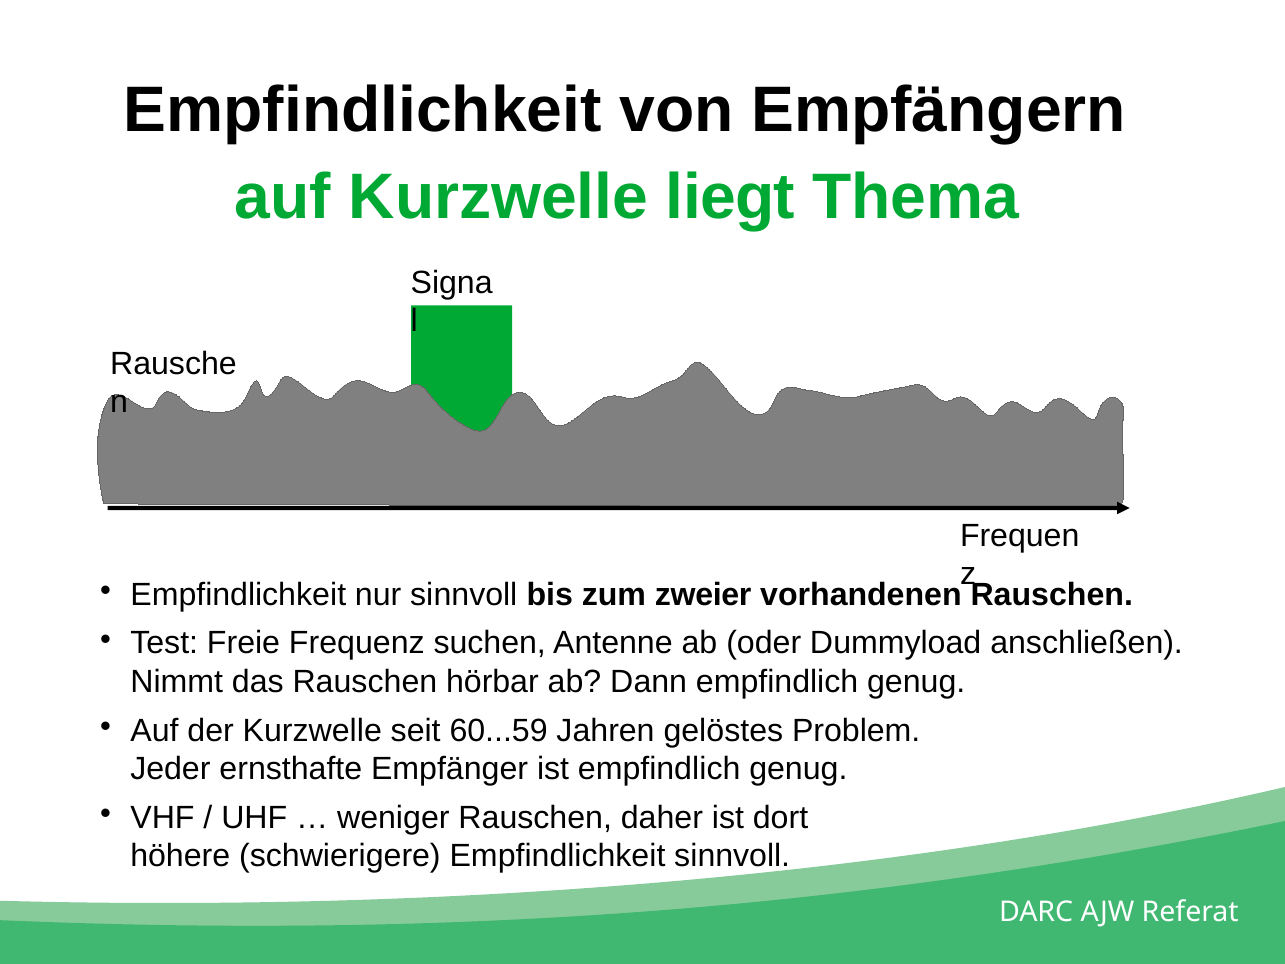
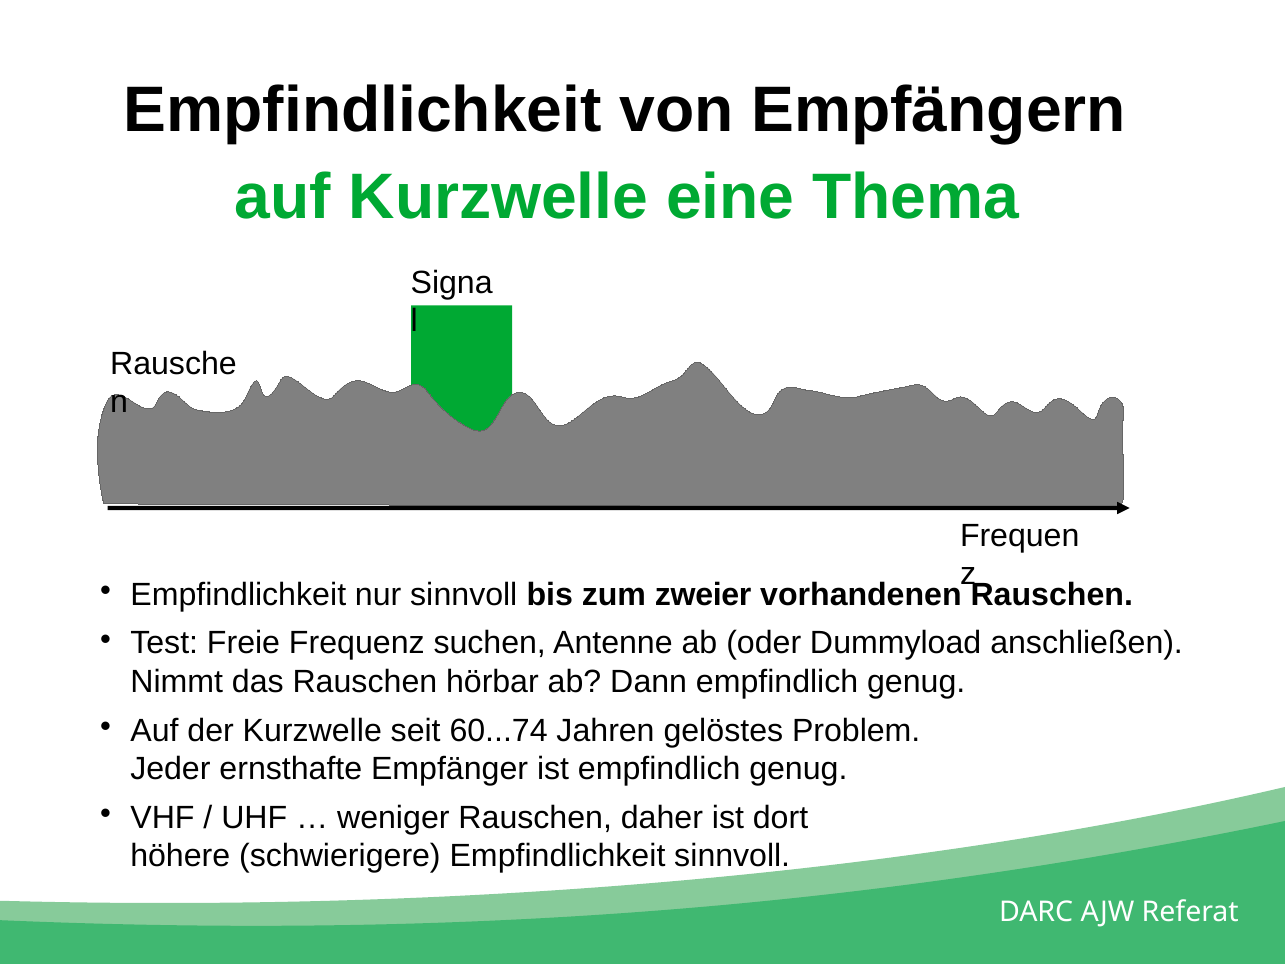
liegt: liegt -> eine (730, 197)
60...59: 60...59 -> 60...74 (499, 730)
